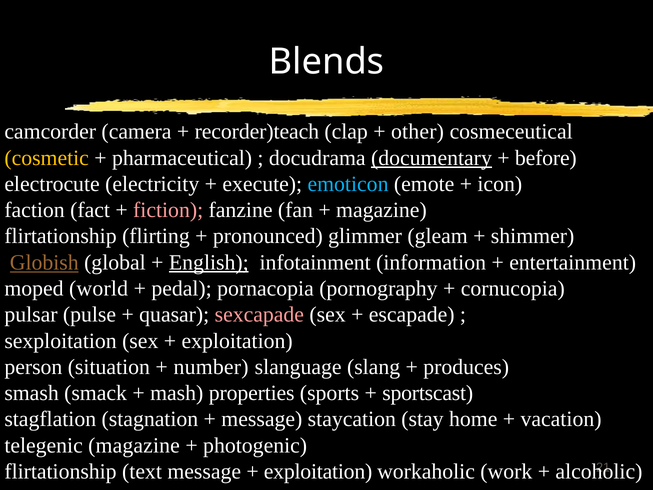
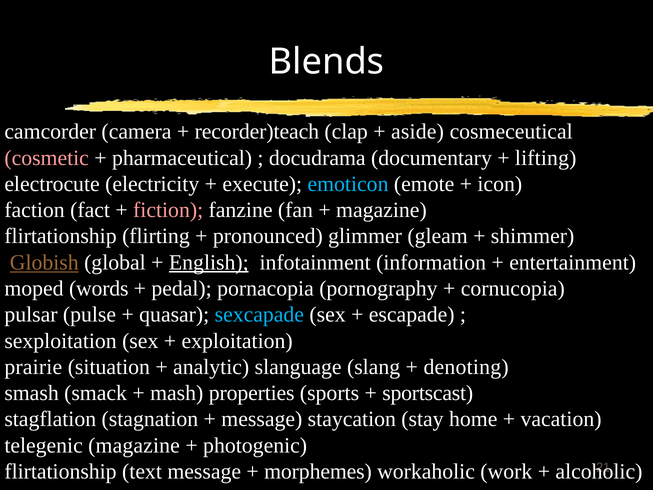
other: other -> aside (417, 132)
cosmetic colour: yellow -> pink (47, 158)
documentary underline: present -> none (431, 158)
before: before -> lifting (546, 158)
world: world -> words (99, 288)
sexcapade colour: pink -> light blue (259, 315)
person: person -> prairie (33, 367)
number: number -> analytic (211, 367)
produces: produces -> denoting (466, 367)
exploitation: exploitation -> morphemes (318, 471)
